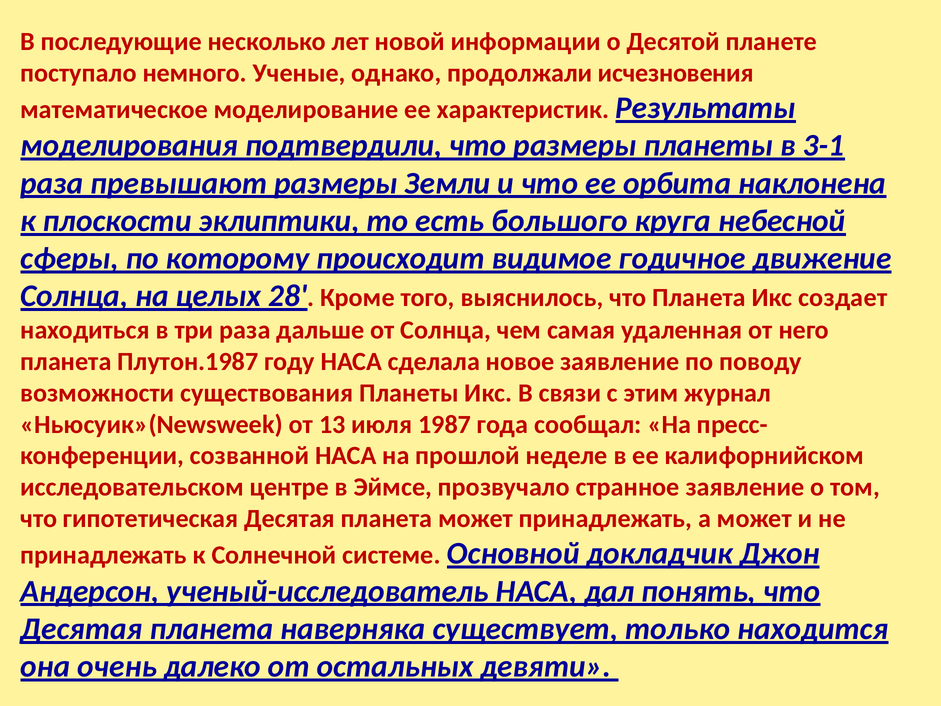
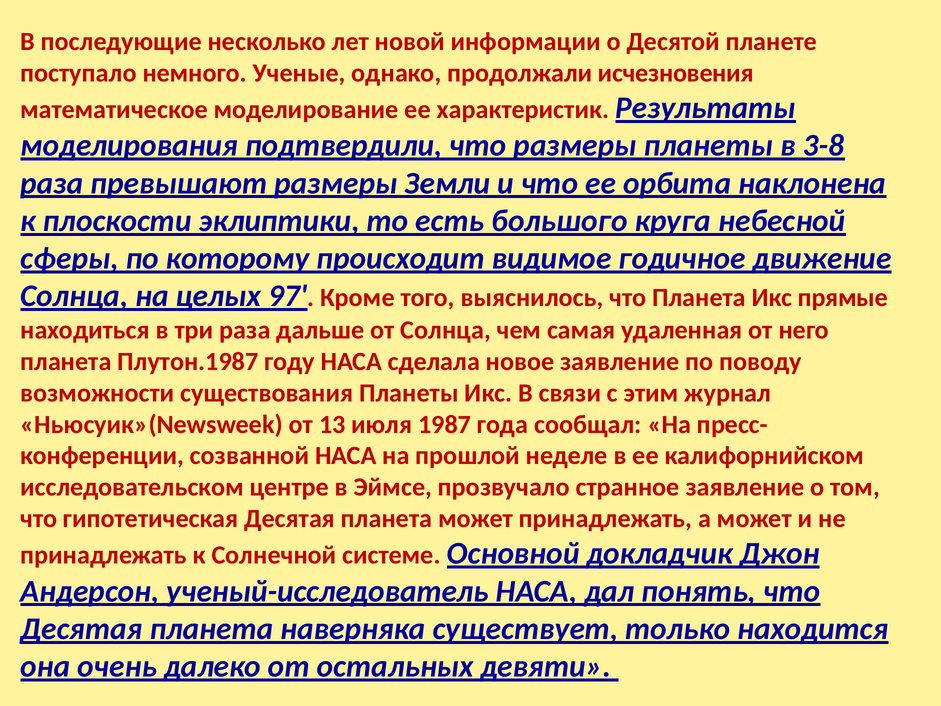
3-1: 3-1 -> 3-8 (824, 145)
28: 28 -> 97 (288, 296)
создает: создает -> прямые (843, 298)
